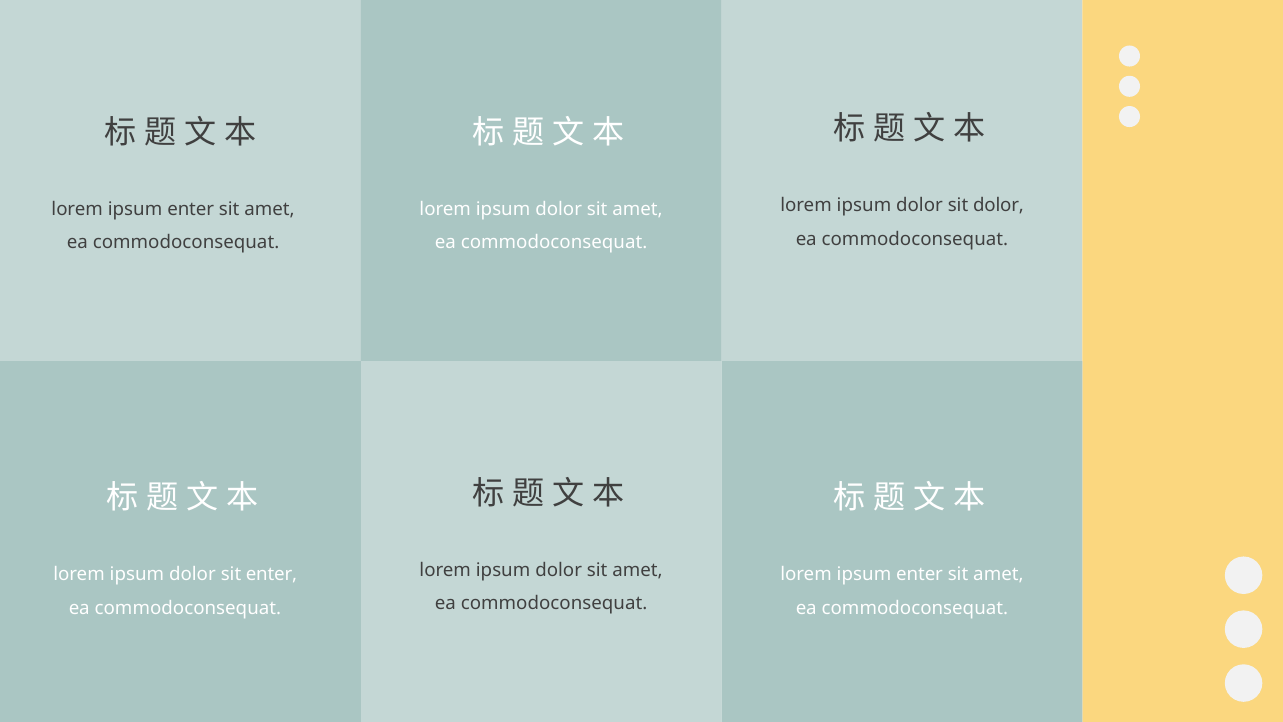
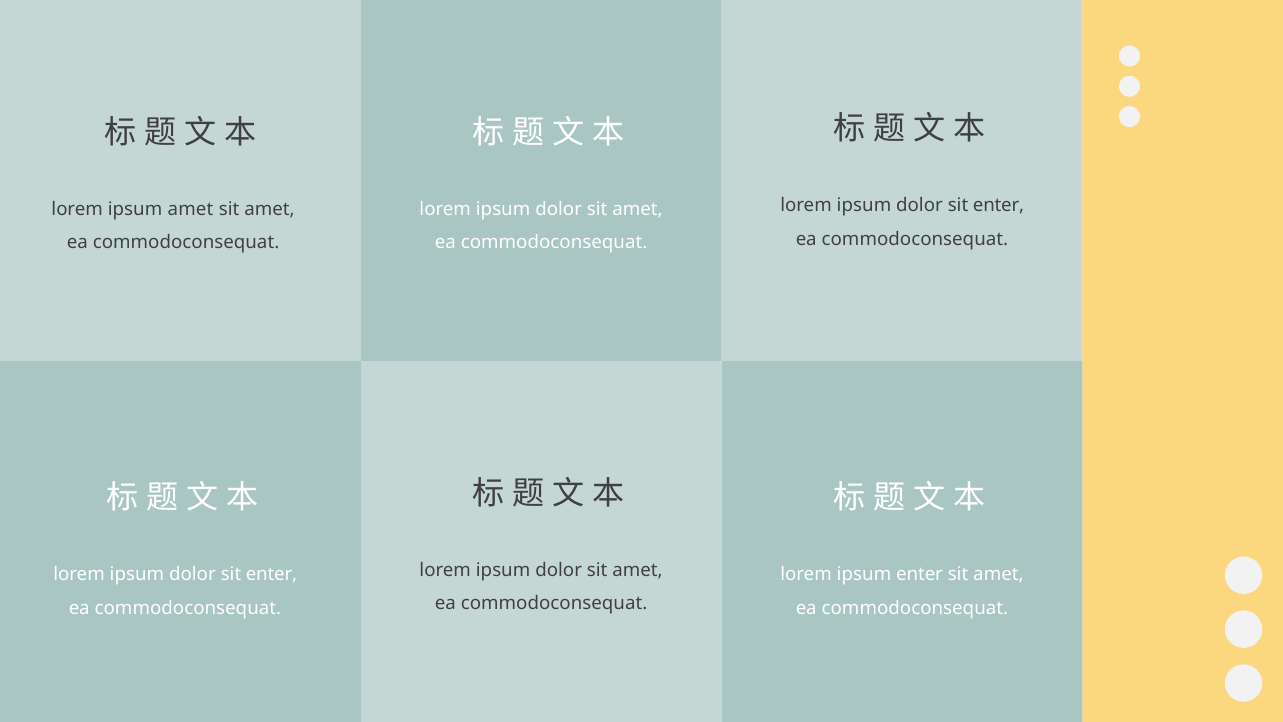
dolor: dolor -> enter (999, 205)
enter: enter -> amet (191, 209)
